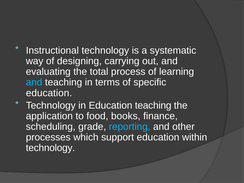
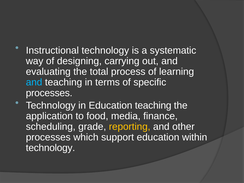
education: education -> processes (49, 93)
books: books -> media (126, 116)
reporting colour: light blue -> yellow (130, 127)
